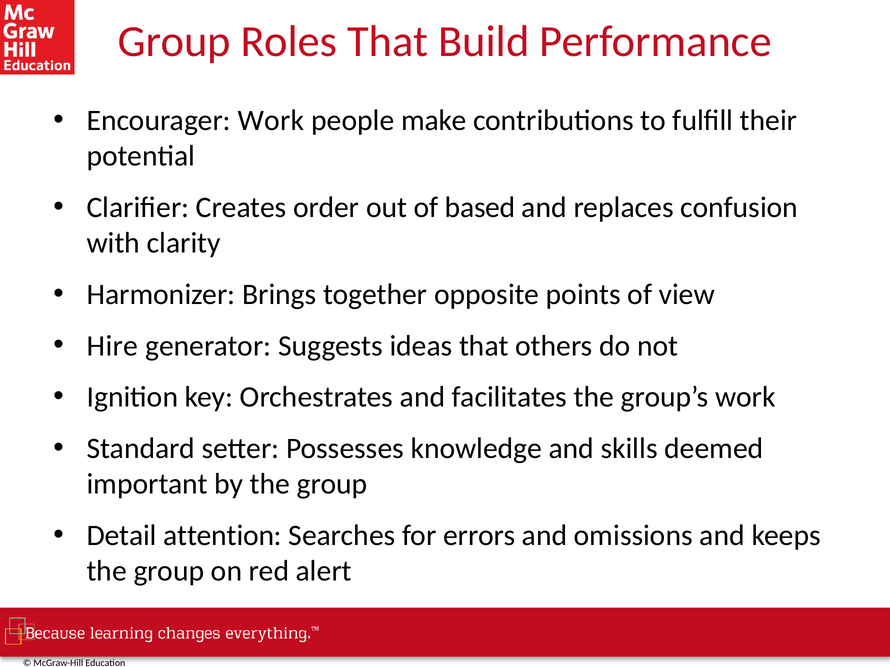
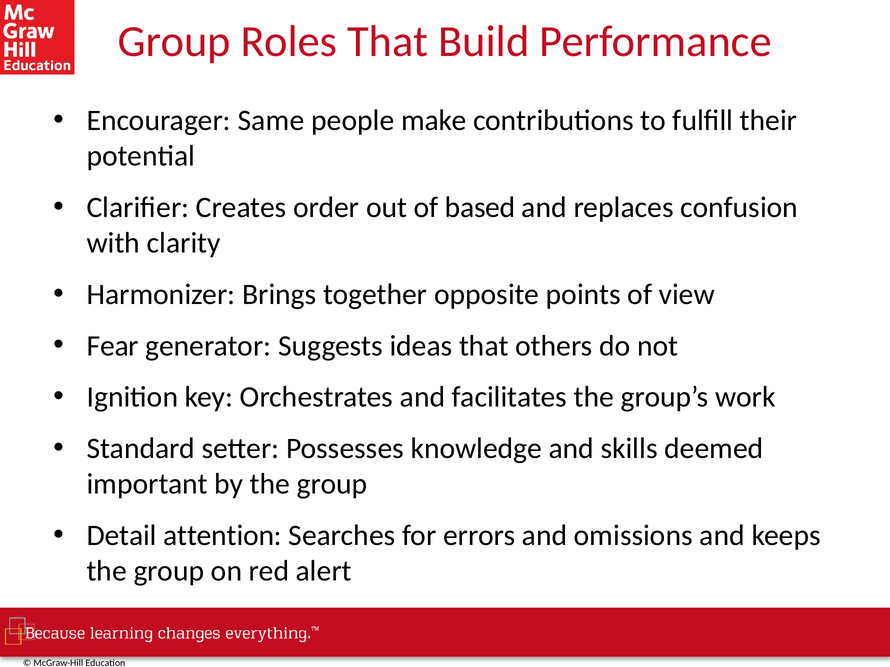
Encourager Work: Work -> Same (271, 121)
Hire: Hire -> Fear (113, 346)
